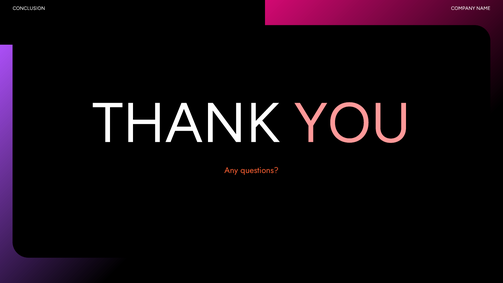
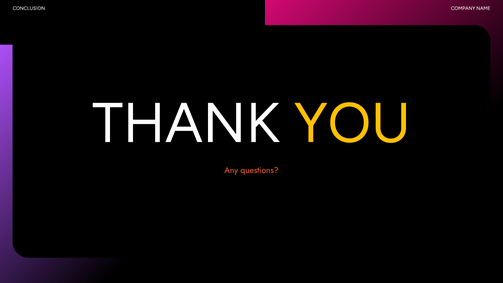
YOU colour: pink -> yellow (352, 124)
